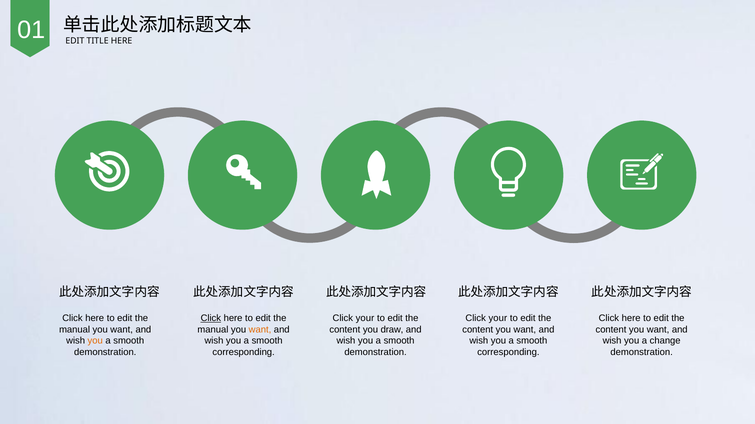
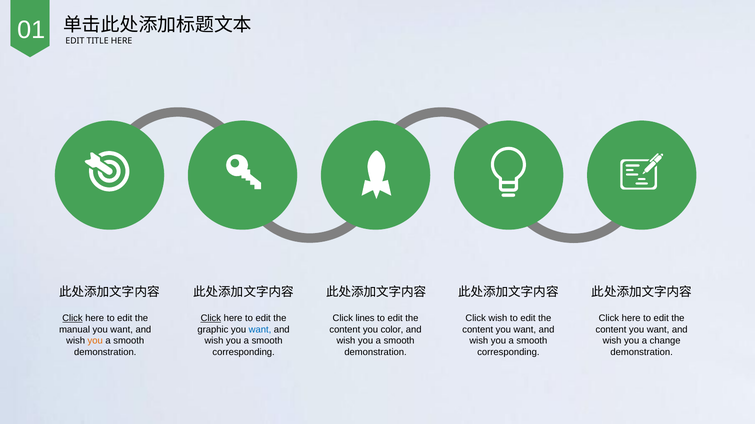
Click underline: none -> present (72, 319)
your: your -> lines (365, 319)
your: your -> wish (498, 319)
manual: manual -> graphic (213, 330)
want colour: orange -> blue (260, 330)
draw: draw -> color (392, 330)
